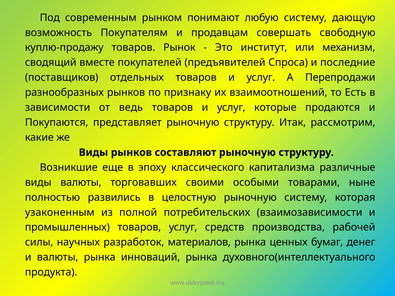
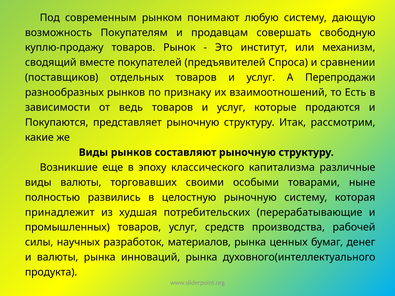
последние: последние -> сравнении (348, 63)
узаконенным: узаконенным -> принадлежит (60, 213)
полной: полной -> худшая (138, 213)
взаимозависимости: взаимозависимости -> перерабатывающие (310, 213)
